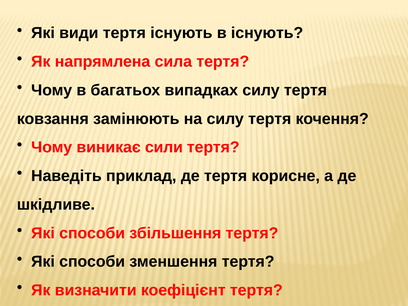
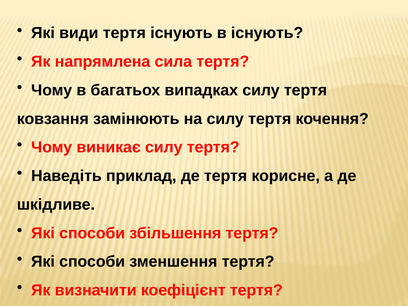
виникає сили: сили -> силу (164, 147)
